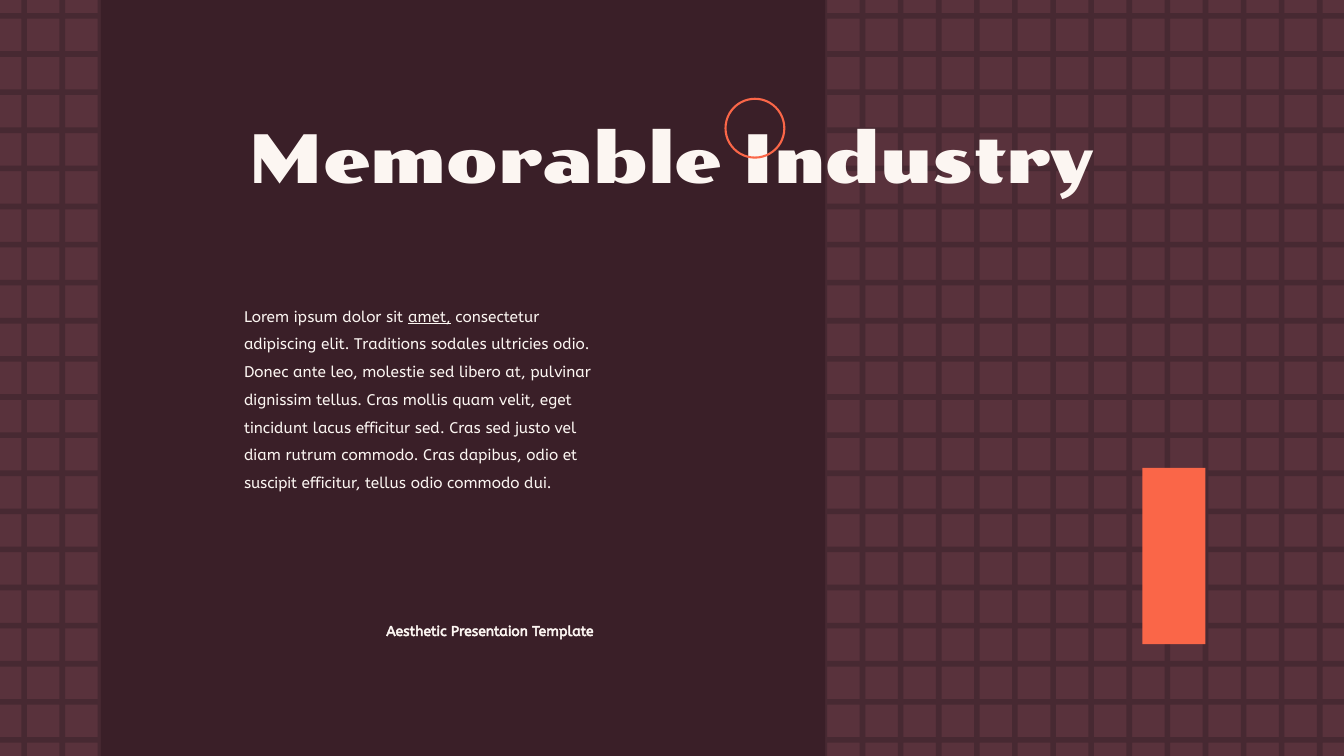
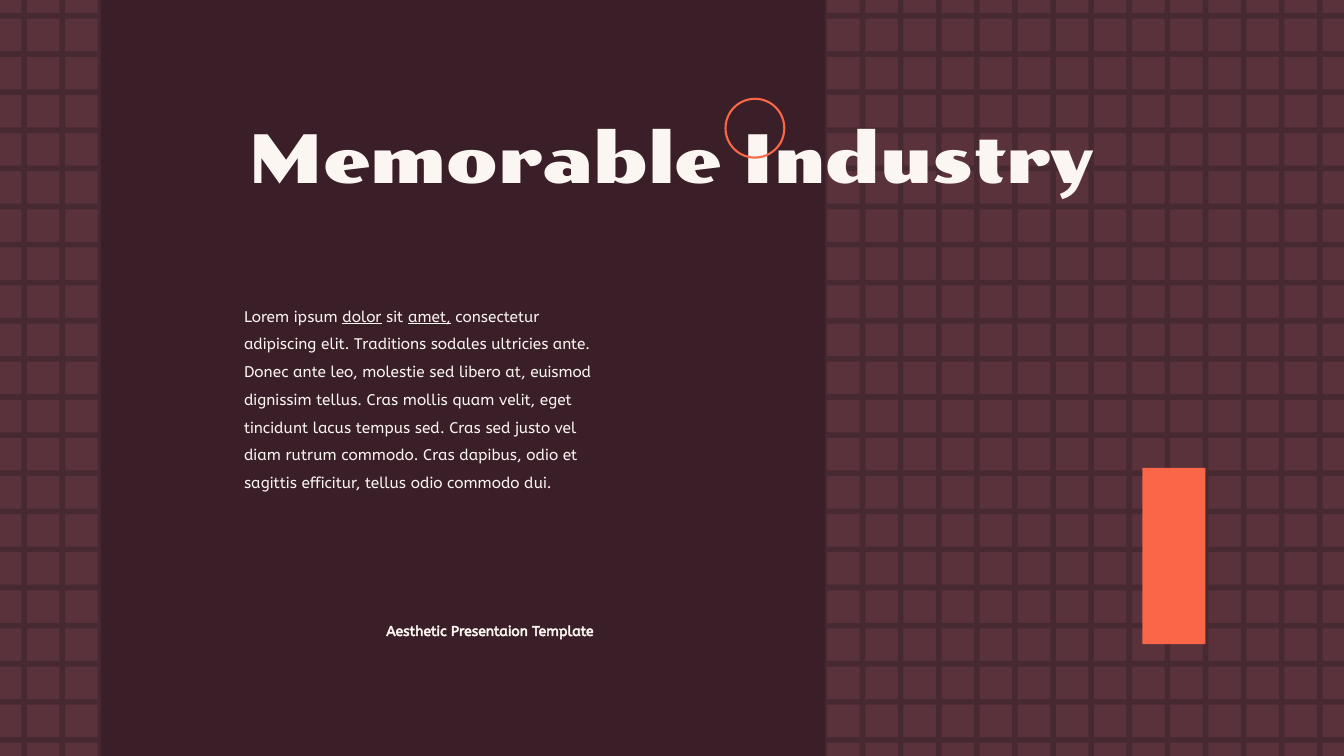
dolor underline: none -> present (362, 317)
ultricies odio: odio -> ante (571, 345)
pulvinar: pulvinar -> euismod (561, 373)
lacus efficitur: efficitur -> tempus (383, 428)
suscipit: suscipit -> sagittis (271, 483)
